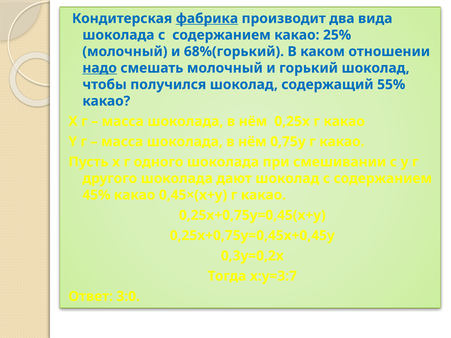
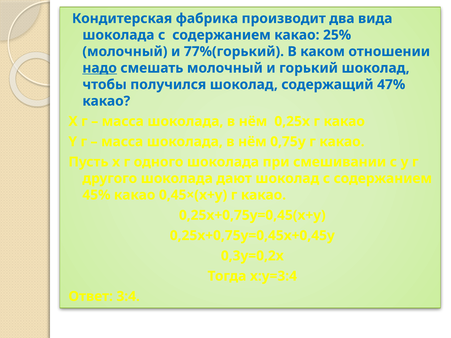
фабрика underline: present -> none (207, 19)
68%(горький: 68%(горький -> 77%(горький (234, 52)
55%: 55% -> 47% (391, 85)
x:y=3:7: x:y=3:7 -> x:y=3:4 (273, 276)
3:0: 3:0 -> 3:4 (128, 297)
